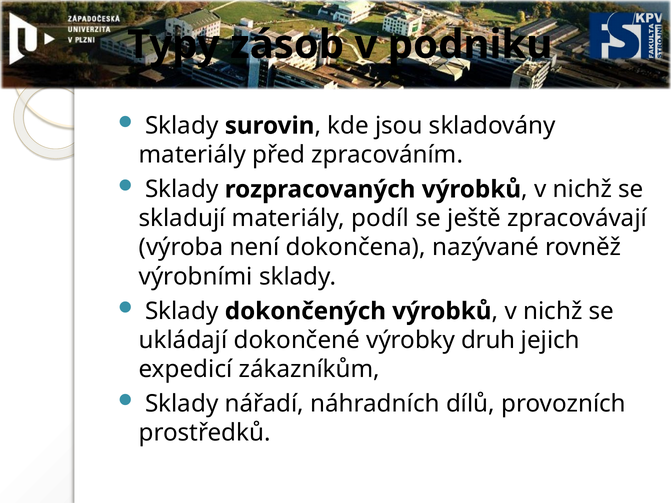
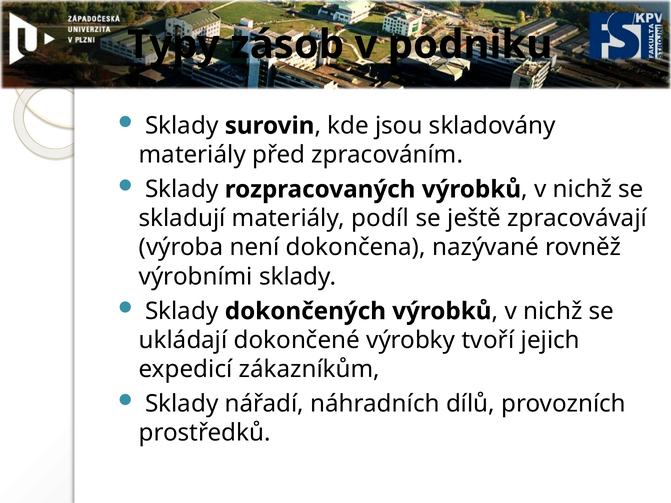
druh: druh -> tvoří (488, 340)
